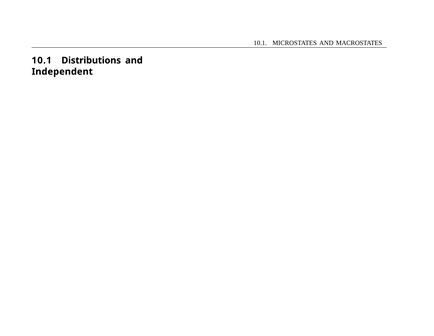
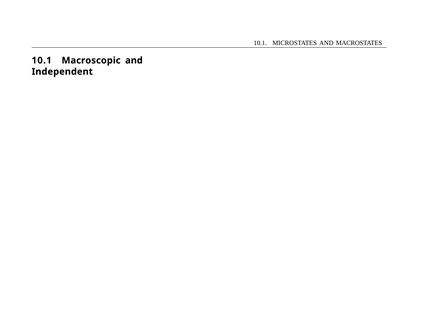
Distributions: Distributions -> Macroscopic (91, 60)
